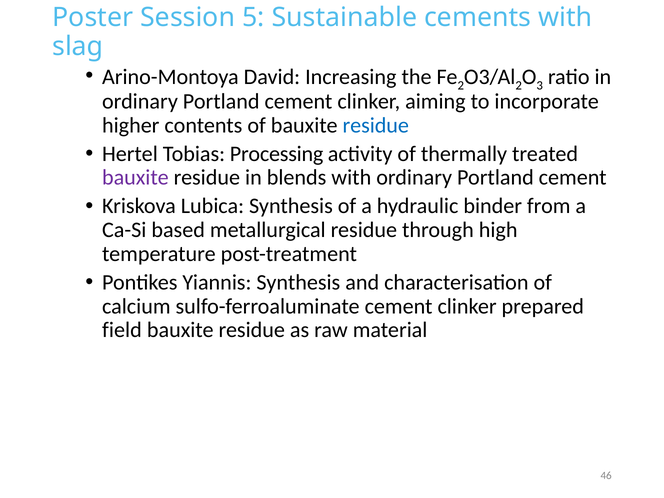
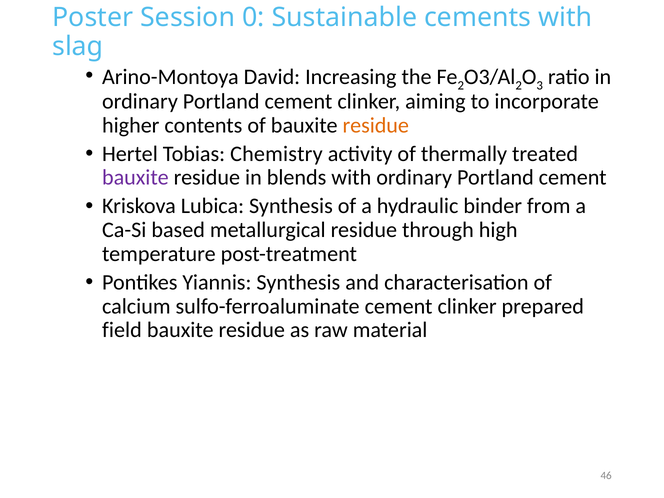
5: 5 -> 0 (253, 18)
residue colour: blue -> orange (376, 125)
Processing: Processing -> Chemistry (276, 154)
